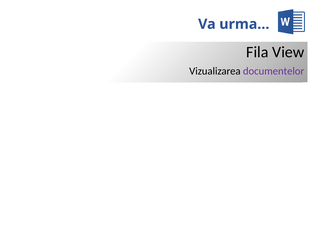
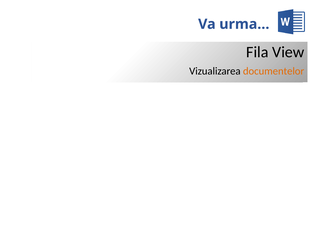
documentelor colour: purple -> orange (274, 71)
